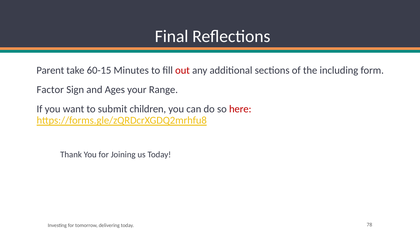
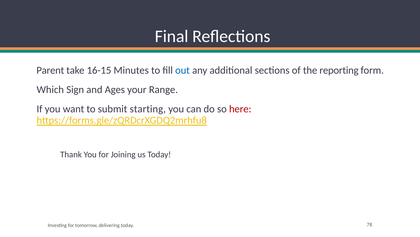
60-15: 60-15 -> 16-15 (99, 70)
out colour: red -> blue (183, 70)
including: including -> reporting (339, 70)
Factor: Factor -> Which (50, 89)
children: children -> starting (148, 109)
